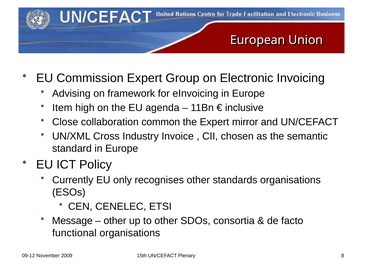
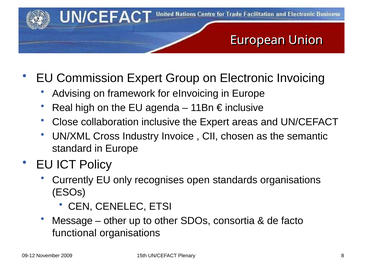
Item: Item -> Real (62, 108)
collaboration common: common -> inclusive (161, 122)
mirror: mirror -> areas (245, 122)
recognises other: other -> open (198, 180)
